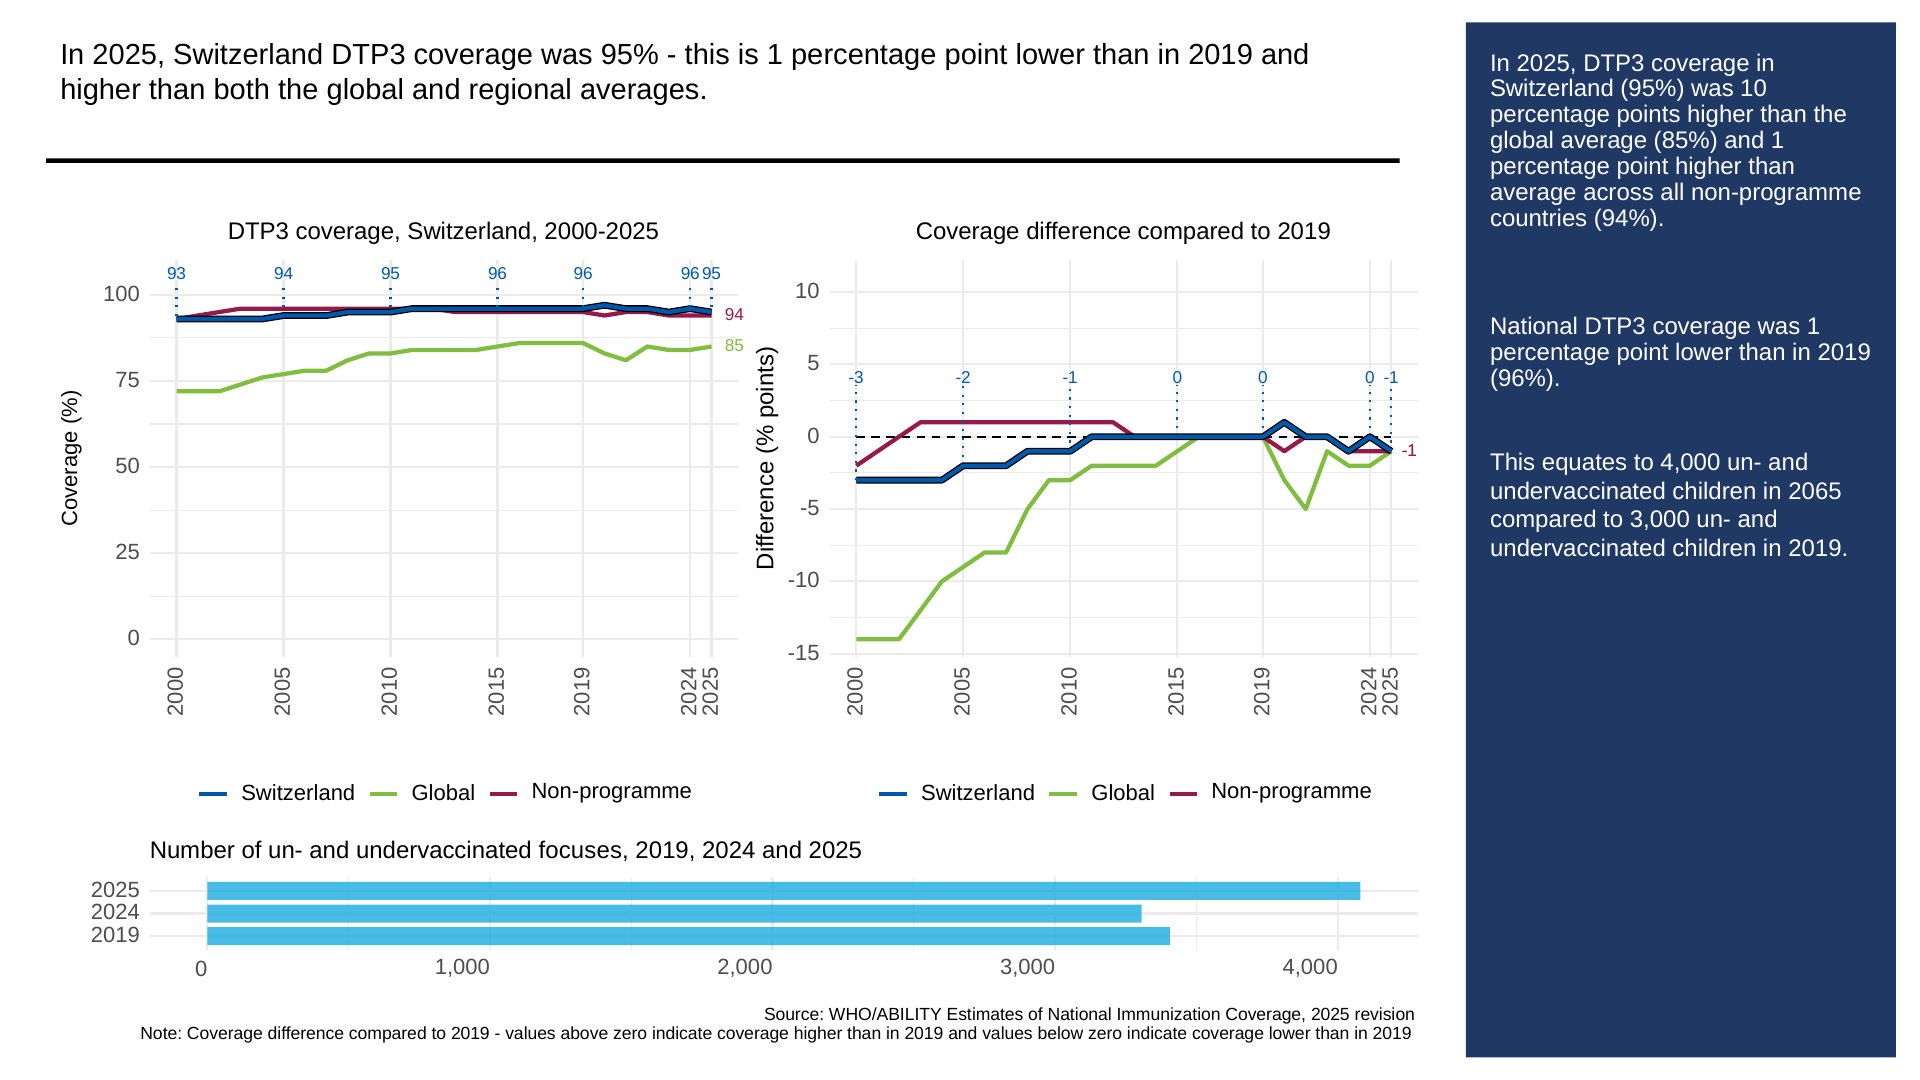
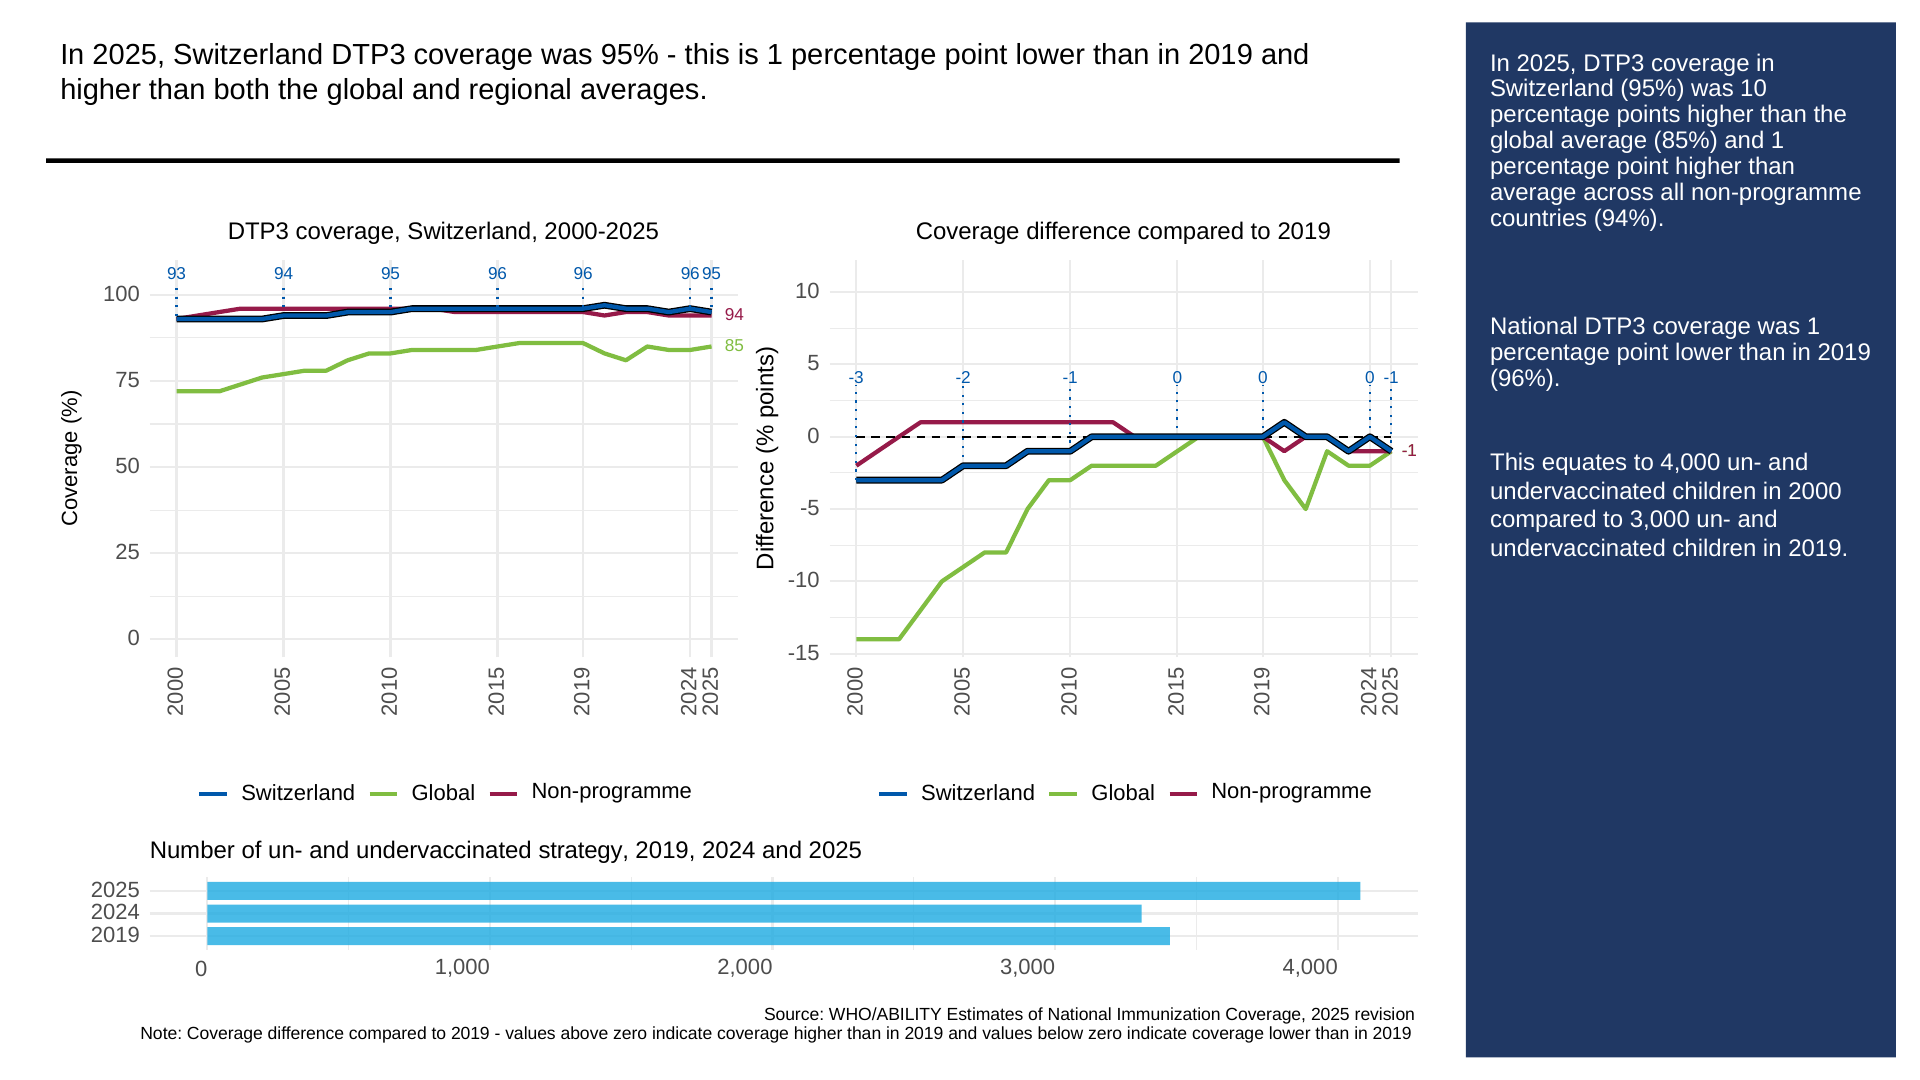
2065: 2065 -> 2000 (1815, 491)
focuses: focuses -> strategy (584, 850)
